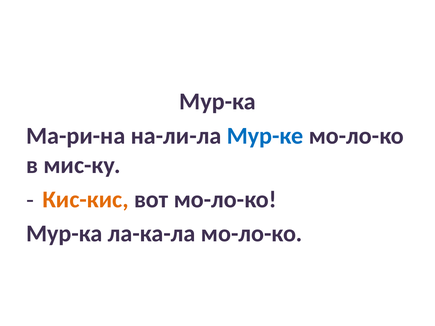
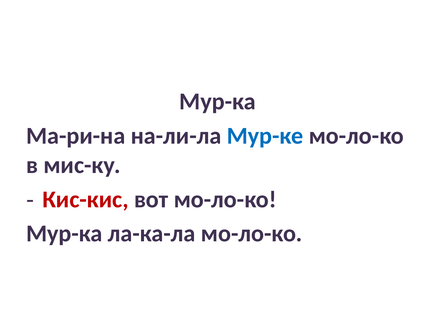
Кис-кис colour: orange -> red (85, 200)
